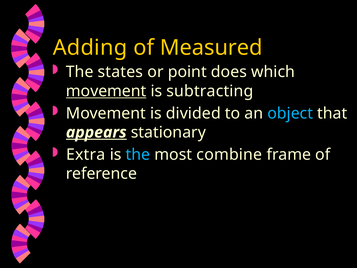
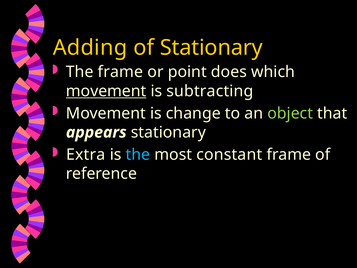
of Measured: Measured -> Stationary (211, 48)
The states: states -> frame (120, 72)
divided: divided -> change (193, 113)
object colour: light blue -> light green (290, 113)
appears underline: present -> none (96, 132)
combine: combine -> constant (229, 154)
